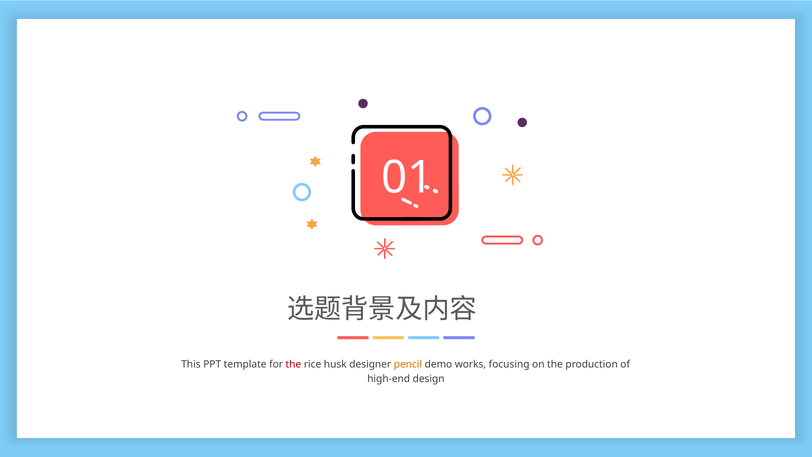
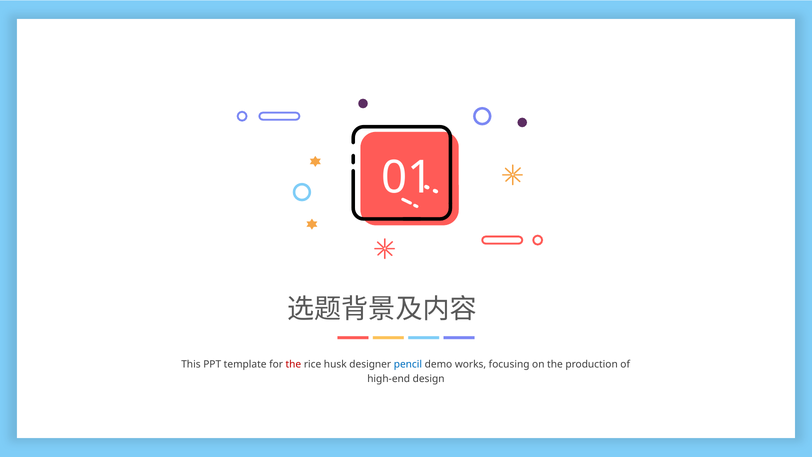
pencil colour: orange -> blue (408, 364)
